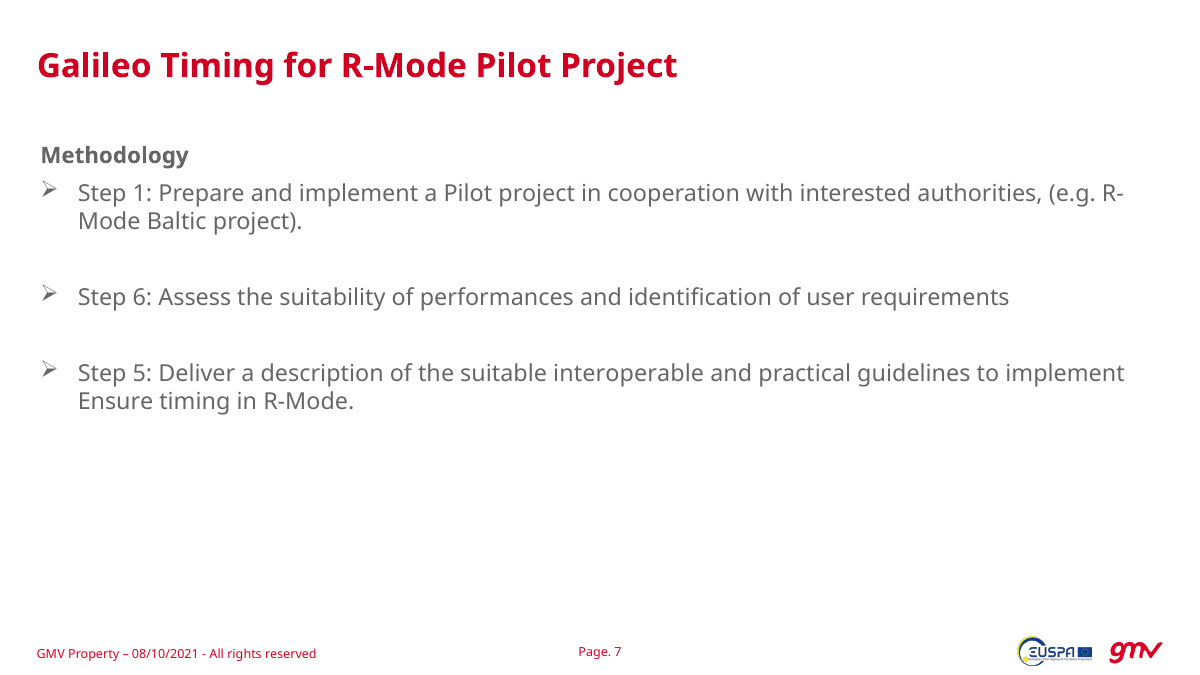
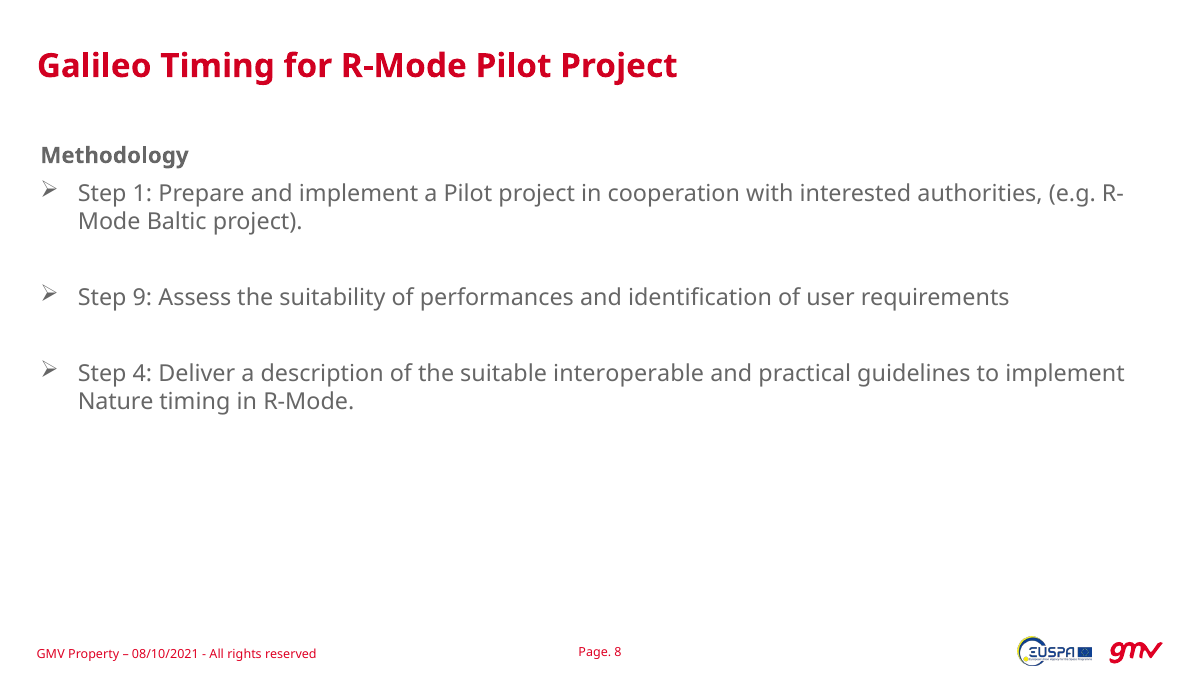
6: 6 -> 9 (142, 298)
5: 5 -> 4 (142, 374)
Ensure: Ensure -> Nature (116, 402)
7: 7 -> 8 (618, 653)
